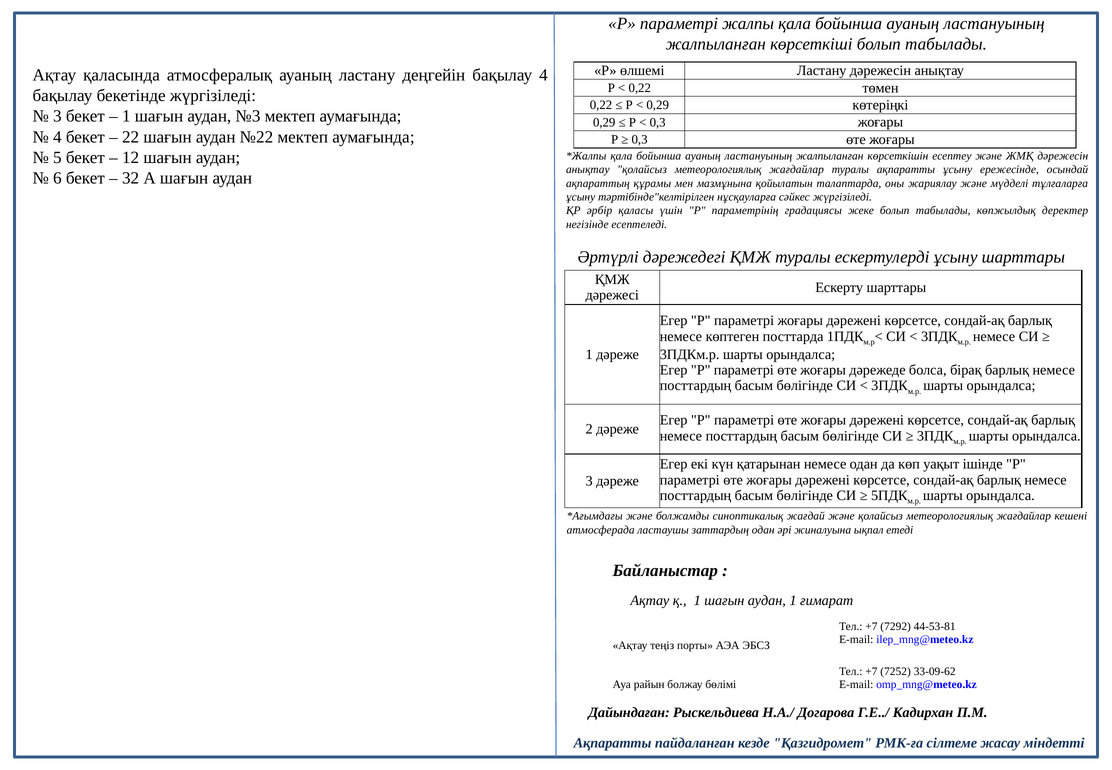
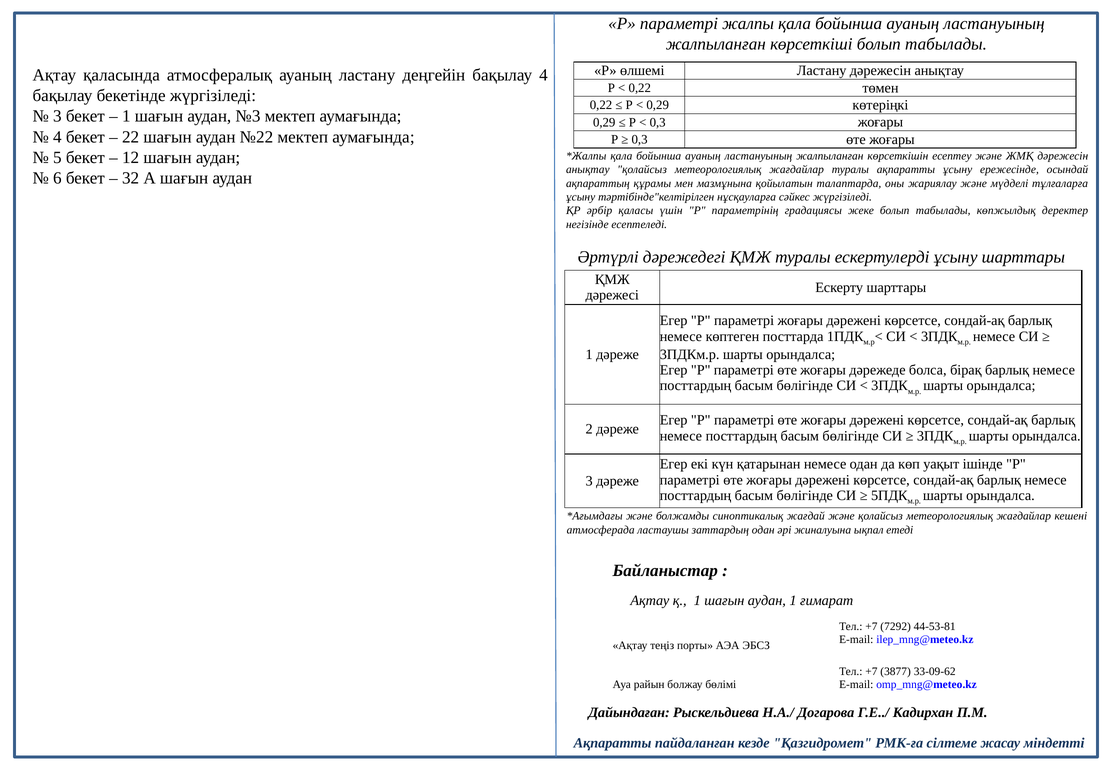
7252: 7252 -> 3877 (896, 672)
